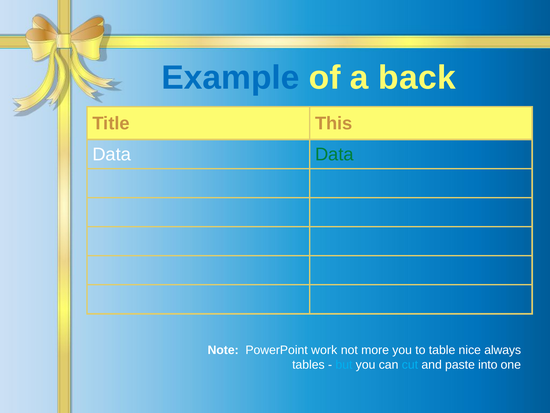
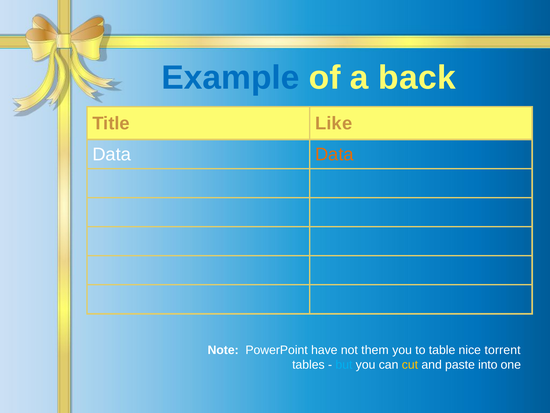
This: This -> Like (334, 123)
Data colour: green -> orange (334, 154)
work: work -> have (324, 350)
more: more -> them (375, 350)
always: always -> torrent (503, 350)
cut colour: light blue -> yellow (410, 364)
